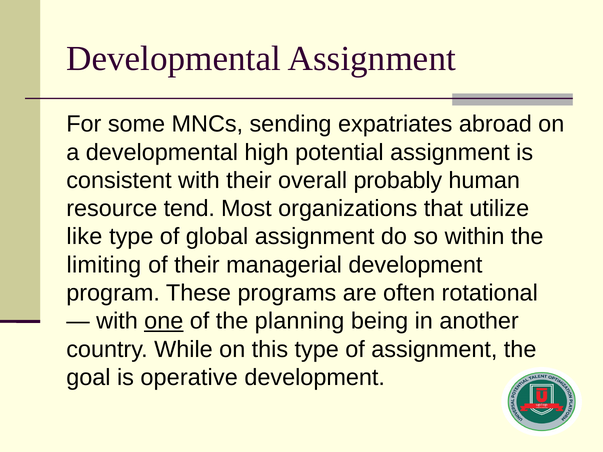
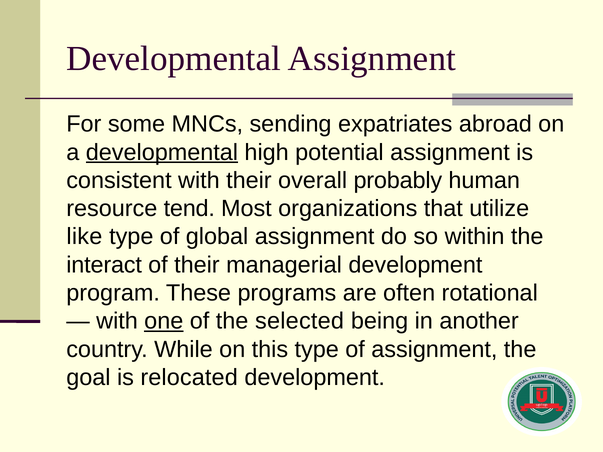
developmental underline: none -> present (162, 152)
limiting: limiting -> interact (104, 265)
planning: planning -> selected (300, 321)
operative: operative -> relocated (189, 378)
